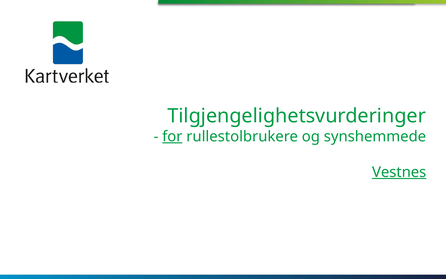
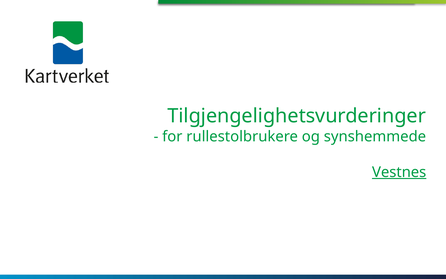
for underline: present -> none (172, 136)
